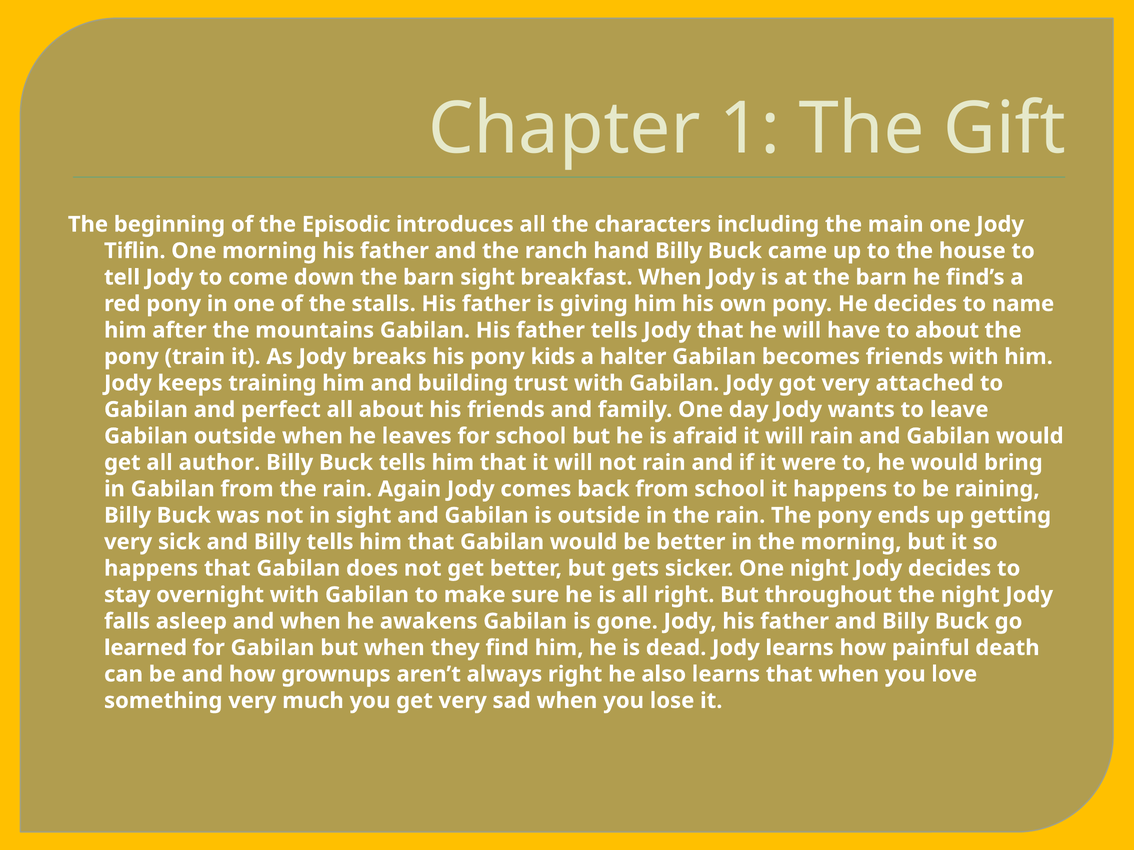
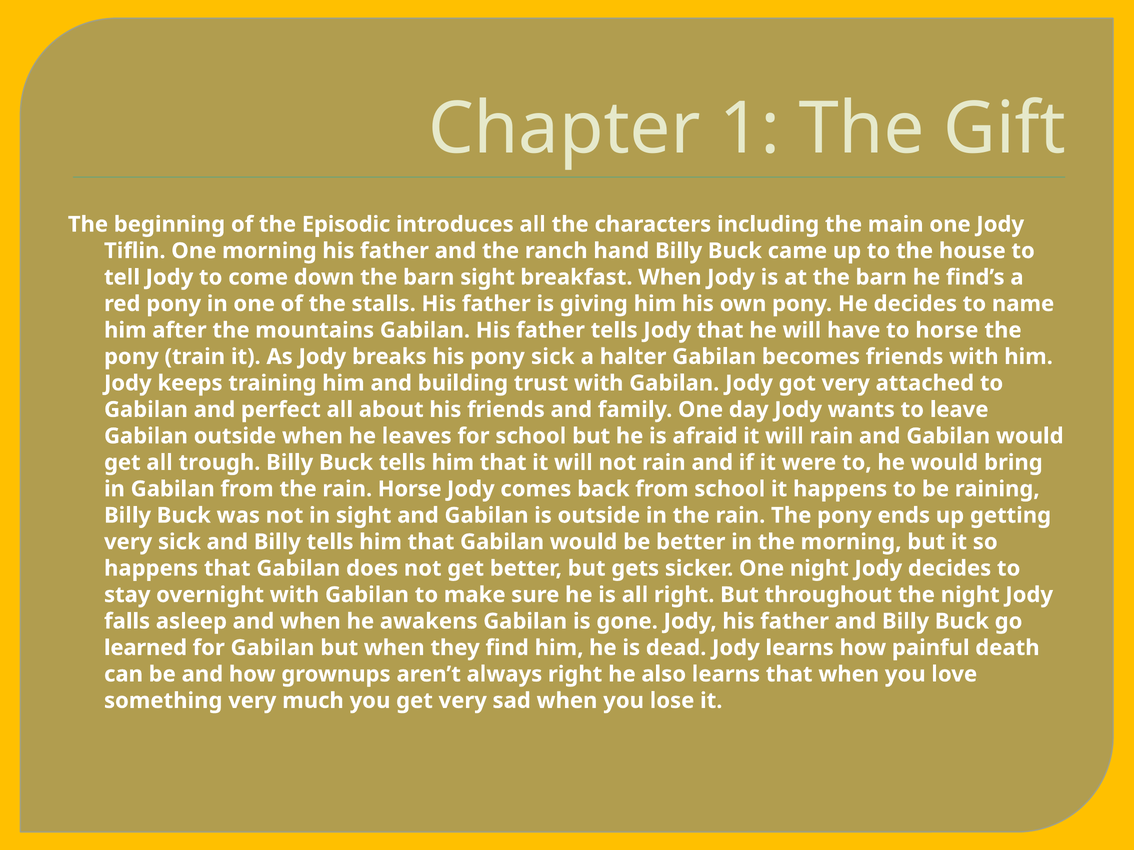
to about: about -> horse (947, 330)
pony kids: kids -> sick (553, 357)
author: author -> trough (220, 463)
rain Again: Again -> Horse (410, 489)
